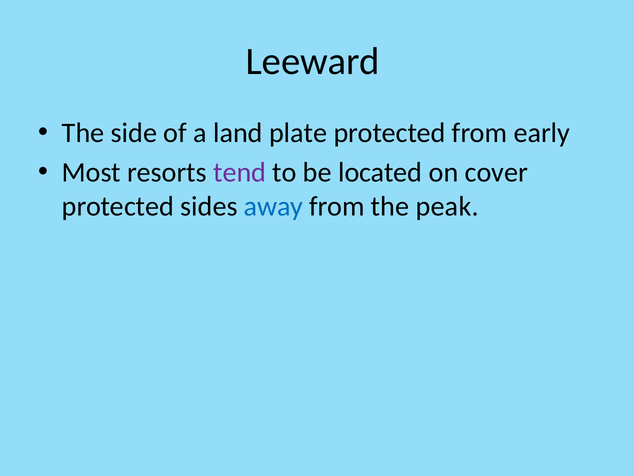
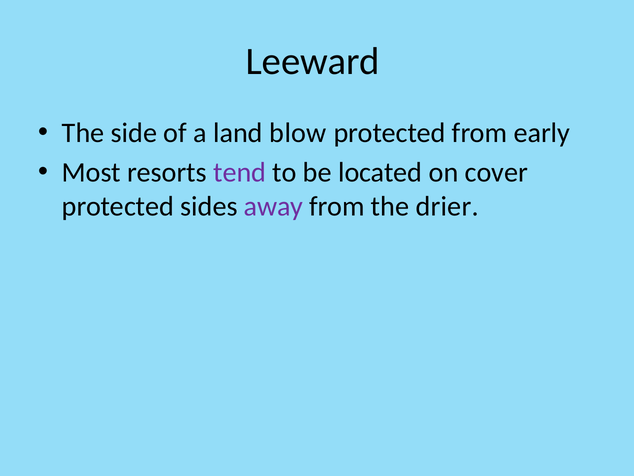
plate: plate -> blow (298, 133)
away colour: blue -> purple (274, 206)
peak: peak -> drier (447, 206)
